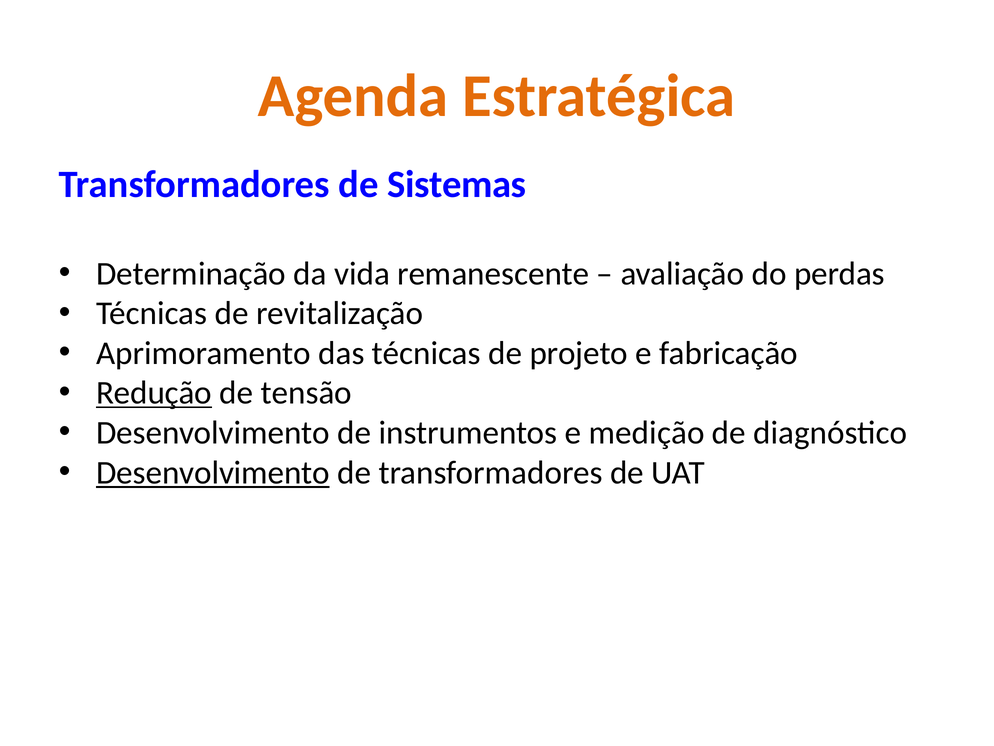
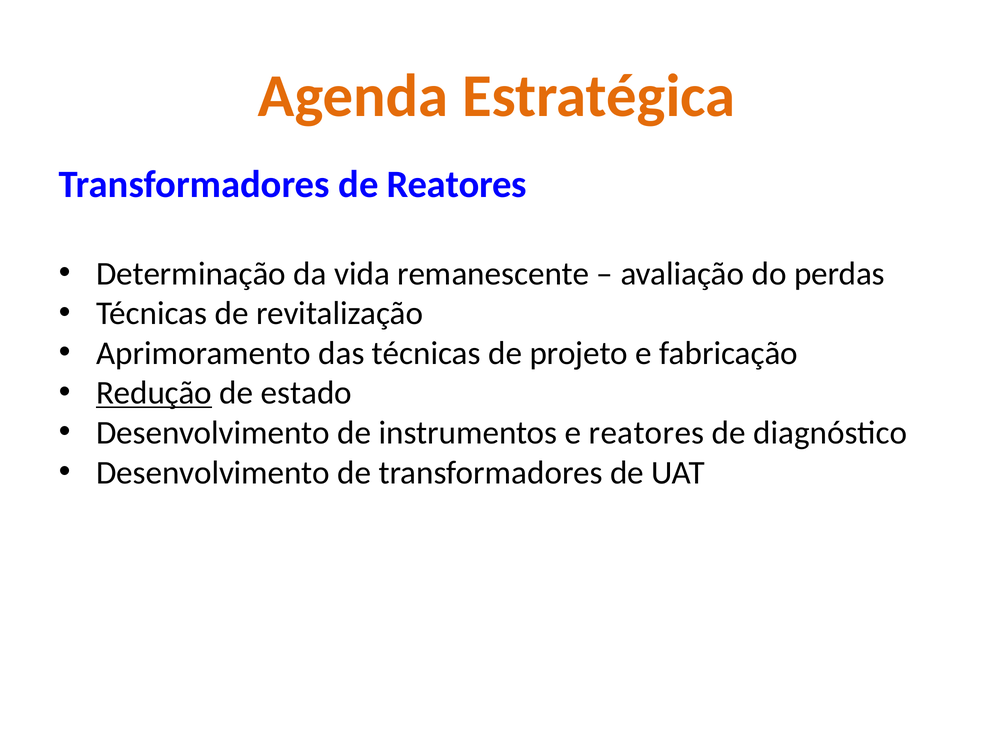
de Sistemas: Sistemas -> Reatores (457, 184)
tensão: tensão -> estado (306, 393)
e medição: medição -> reatores (647, 432)
Desenvolvimento underline: present -> none (213, 472)
